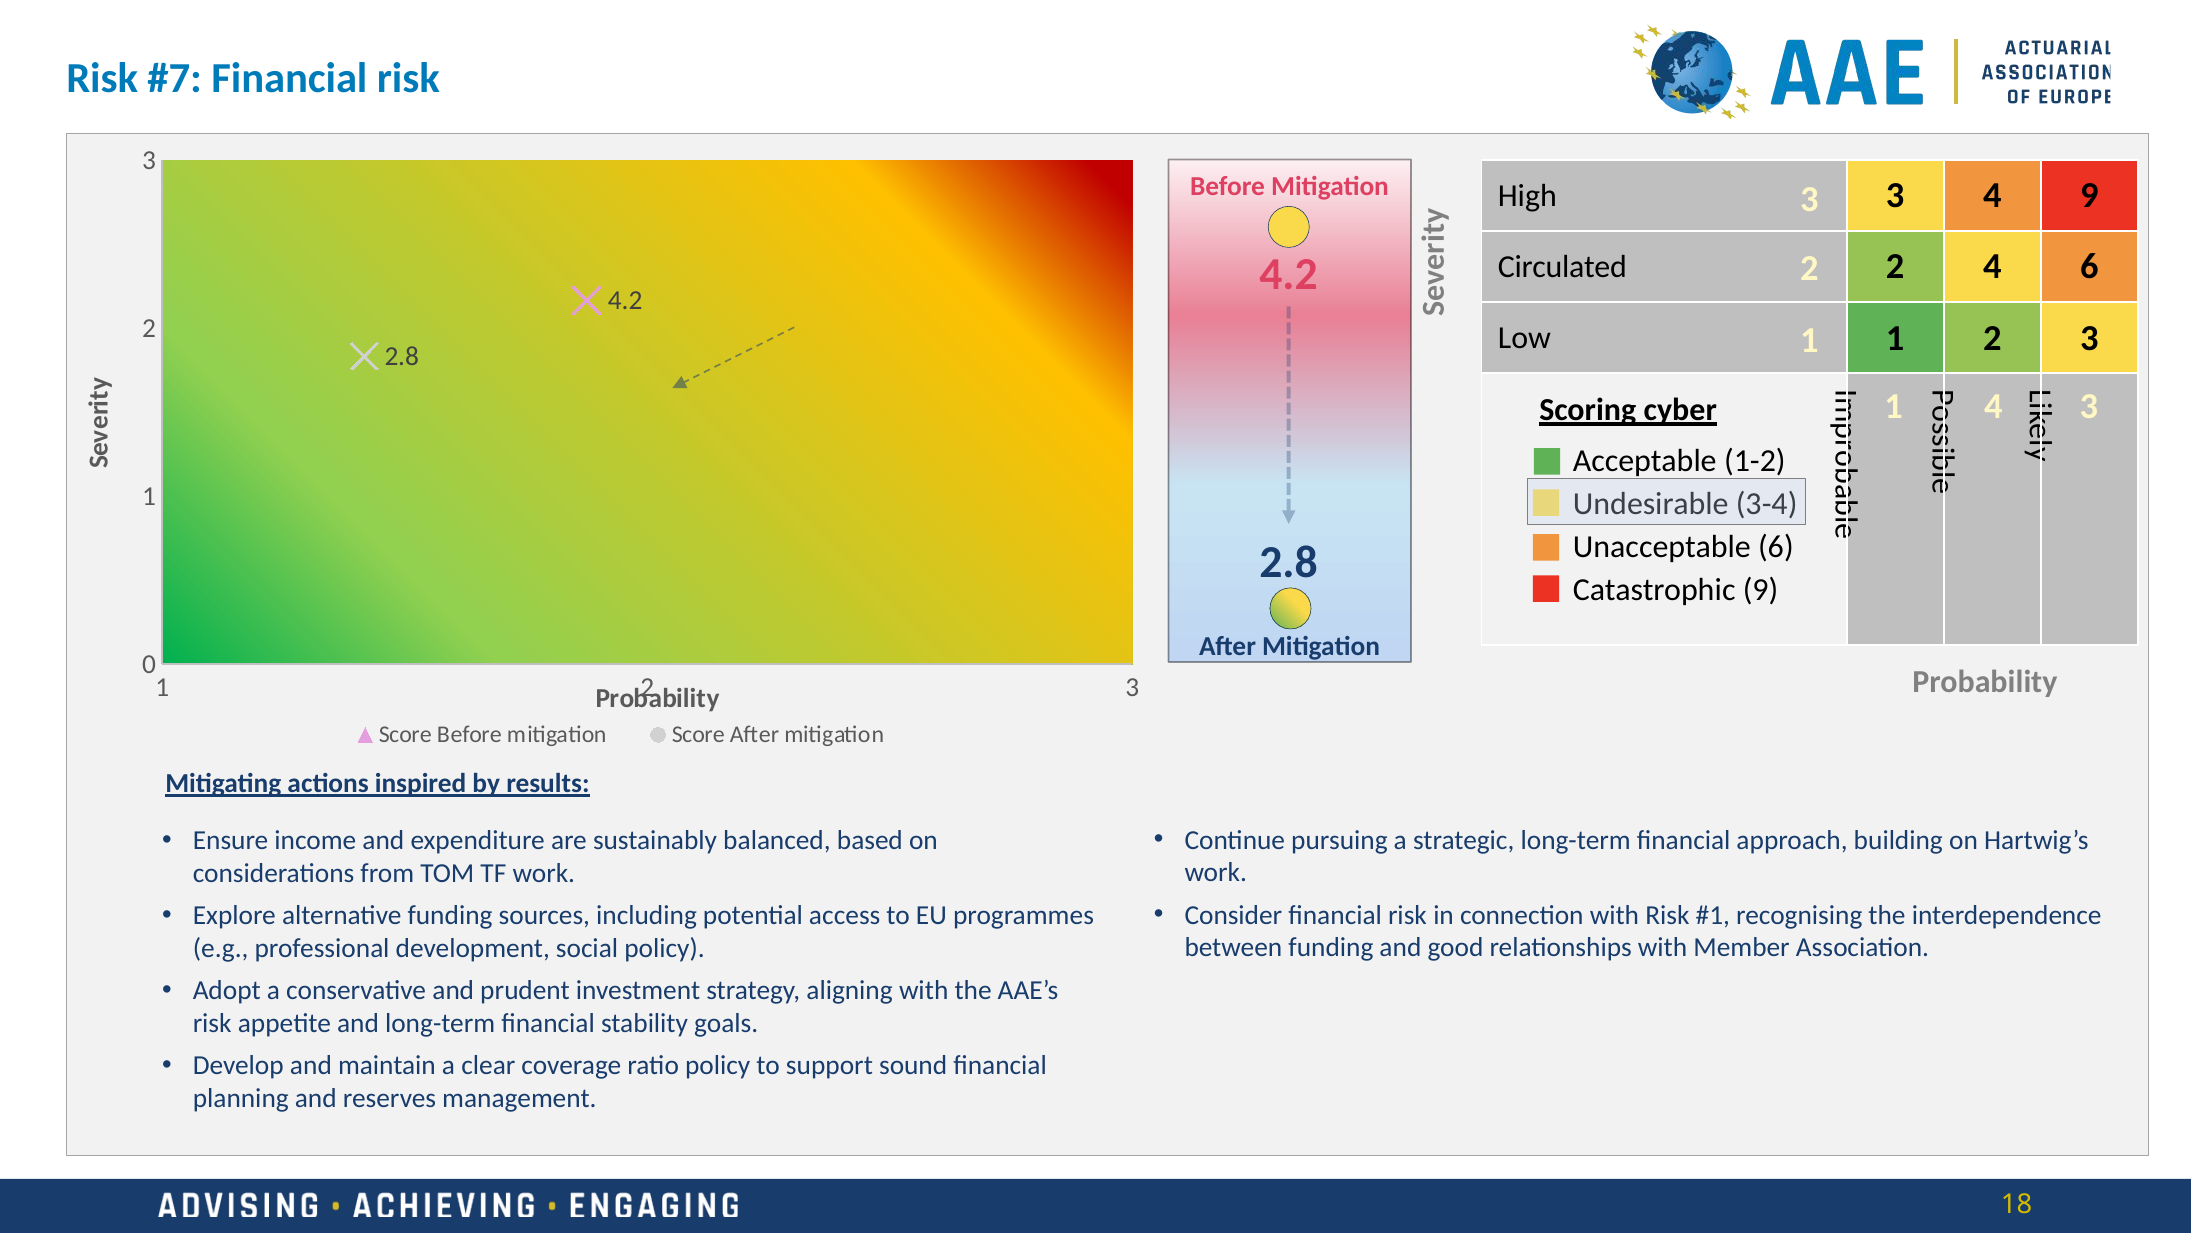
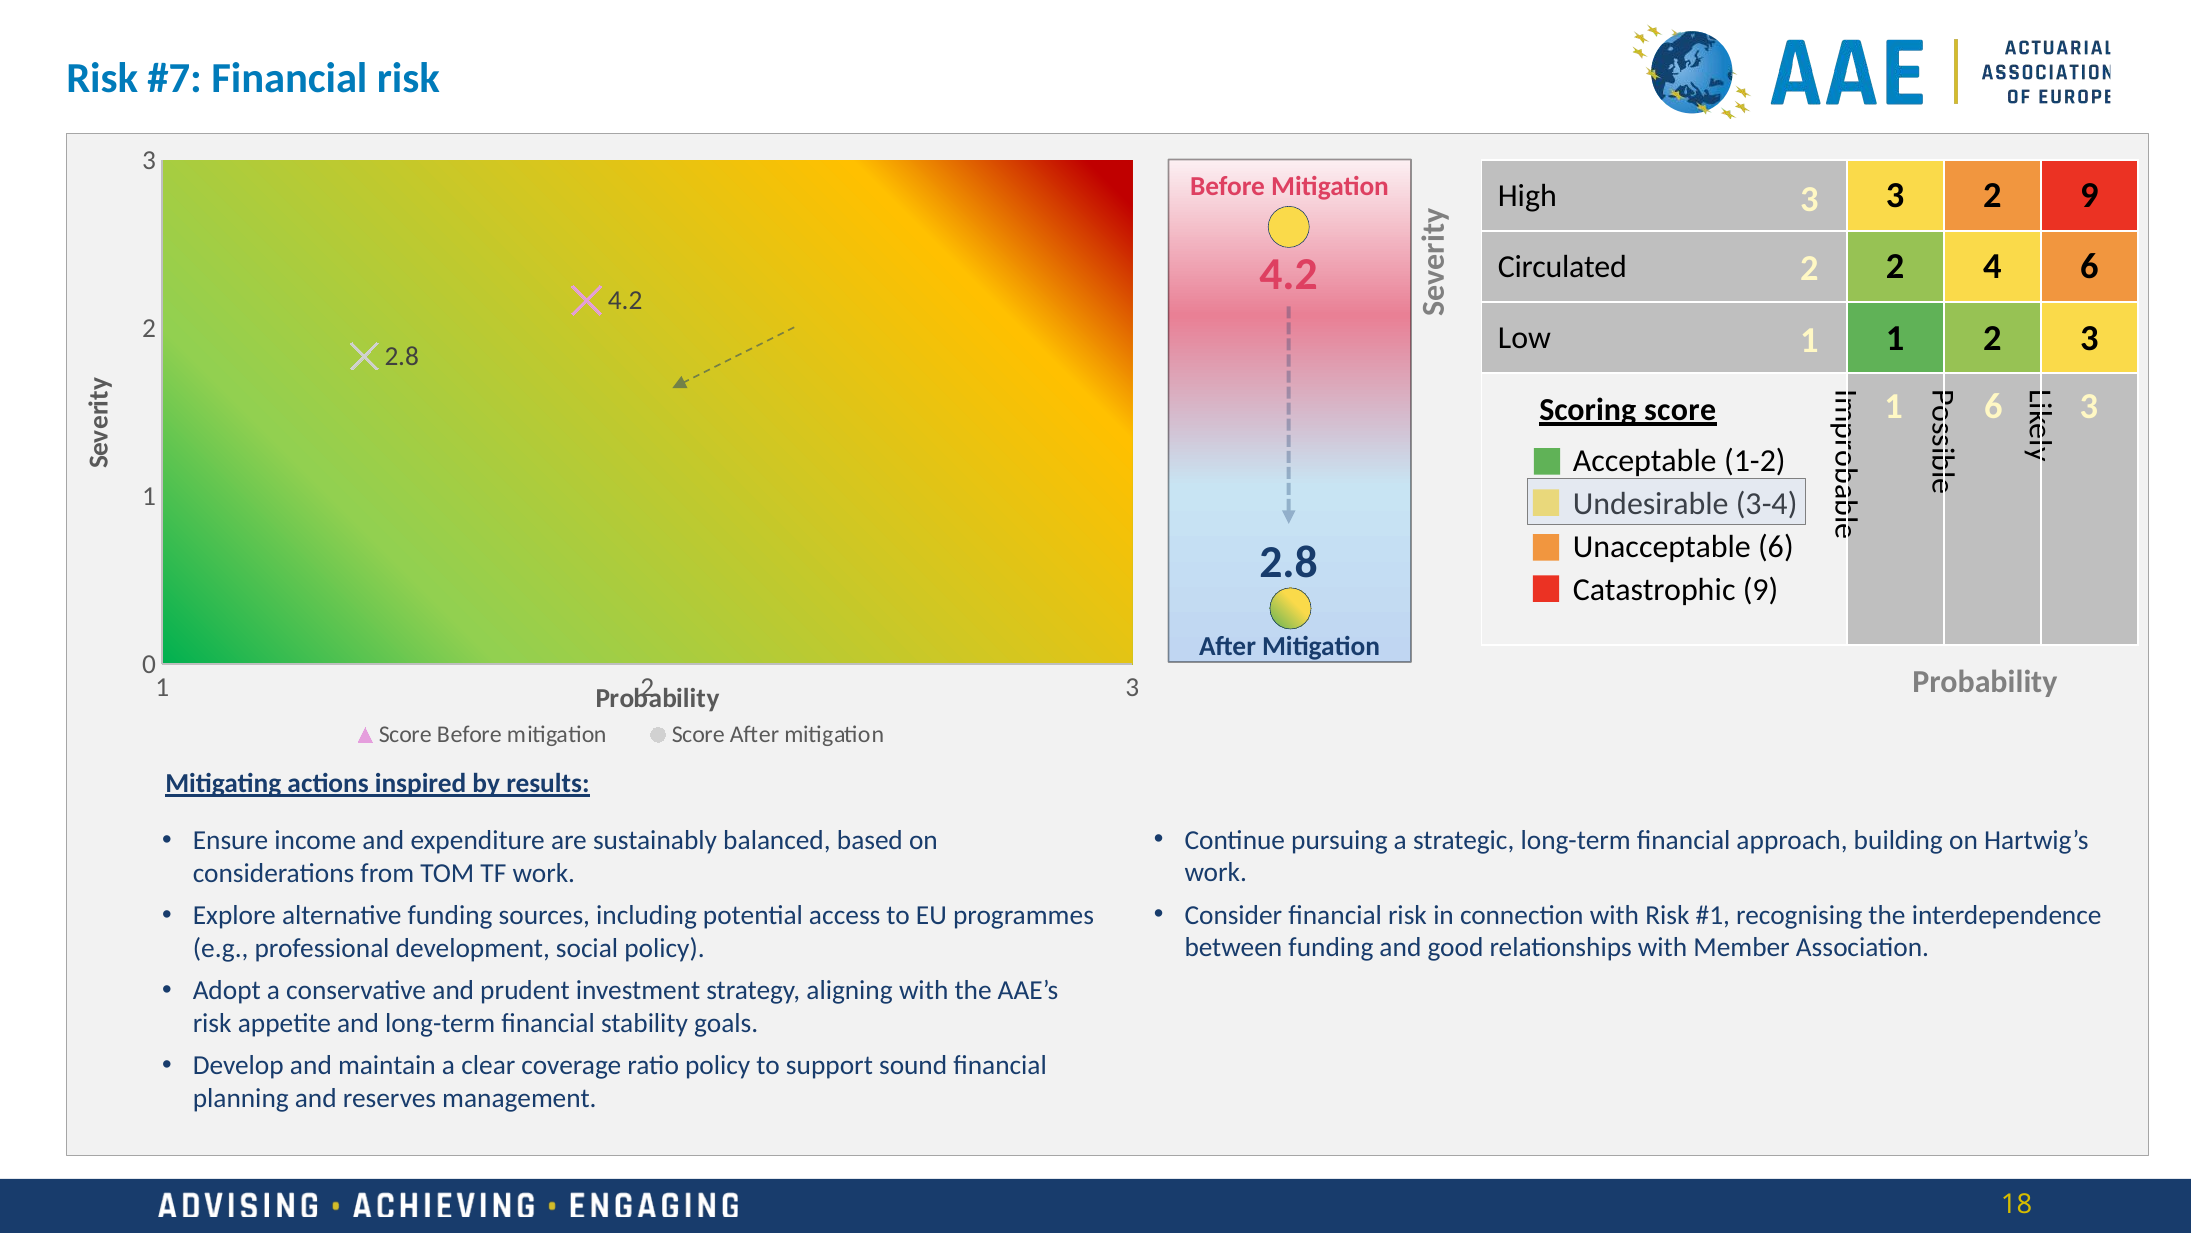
High 3 4: 4 -> 2 (1992, 195)
1 4: 4 -> 6 (1993, 407)
Scoring cyber: cyber -> score (1680, 410)
